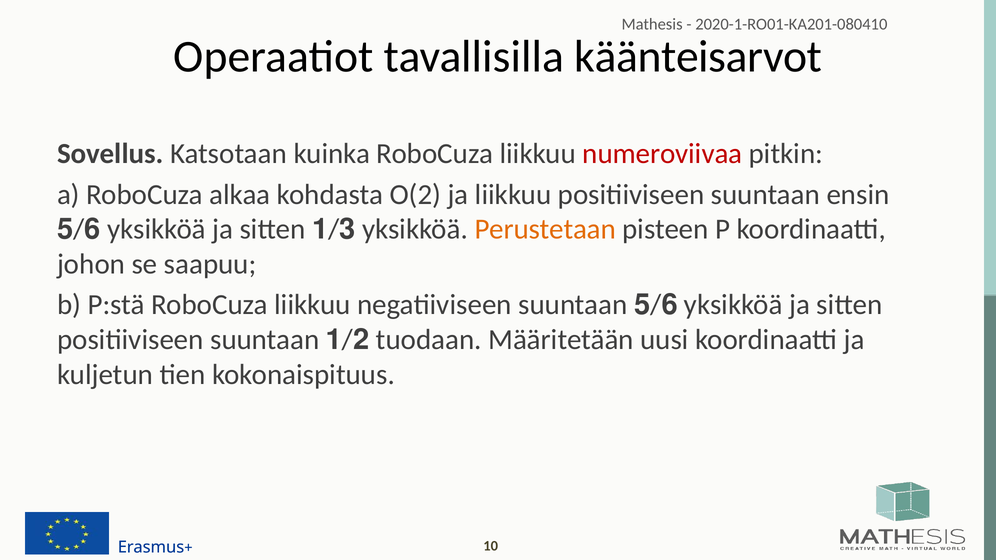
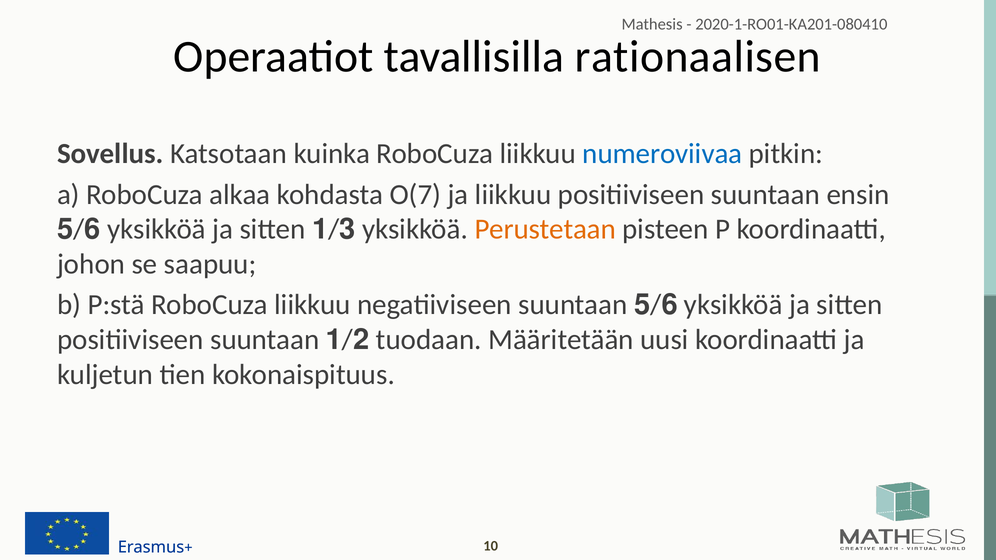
käänteisarvot: käänteisarvot -> rationaalisen (698, 57)
numeroviivaa colour: red -> blue (662, 154)
O(2: O(2 -> O(7 (415, 195)
